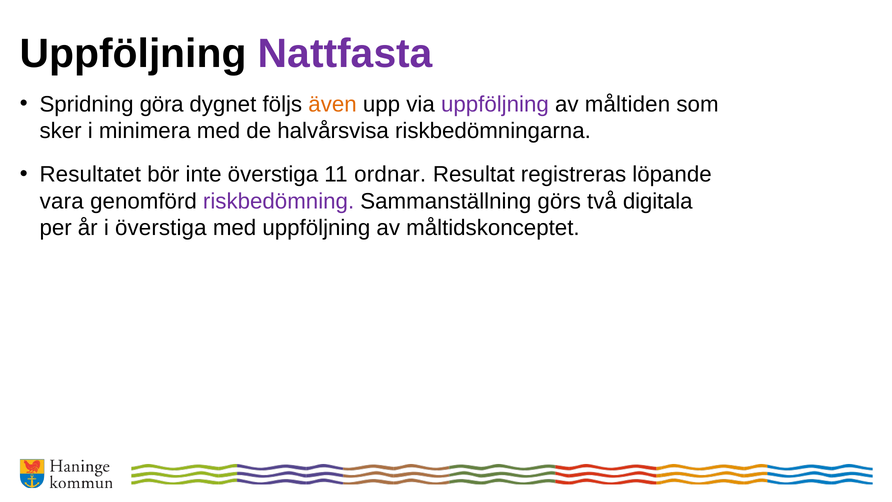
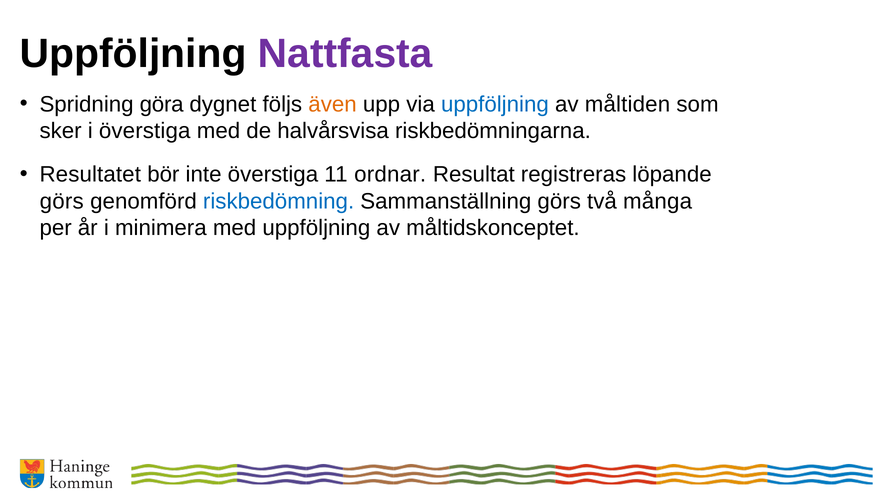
uppföljning colour: purple -> blue (495, 104)
i minimera: minimera -> överstiga (145, 131)
vara: vara -> görs (62, 201)
riskbedömning colour: purple -> blue (279, 201)
digitala: digitala -> många (658, 201)
i överstiga: överstiga -> minimera (161, 228)
